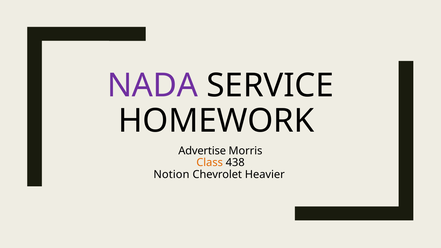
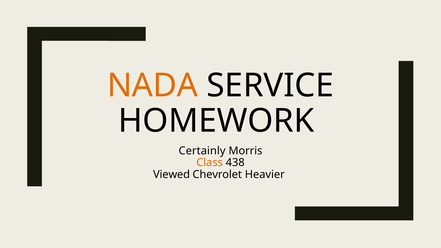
NADA colour: purple -> orange (153, 86)
Advertise: Advertise -> Certainly (202, 151)
Notion: Notion -> Viewed (172, 174)
